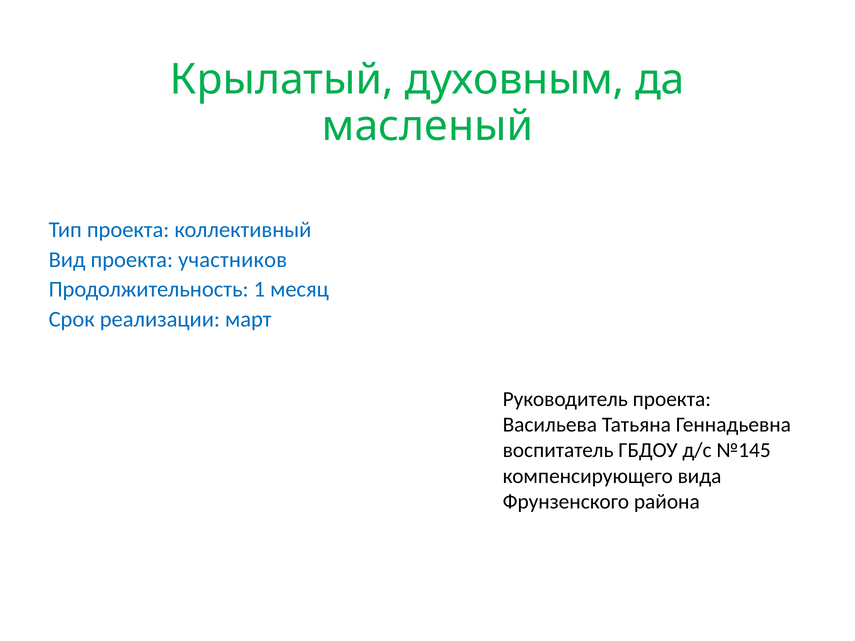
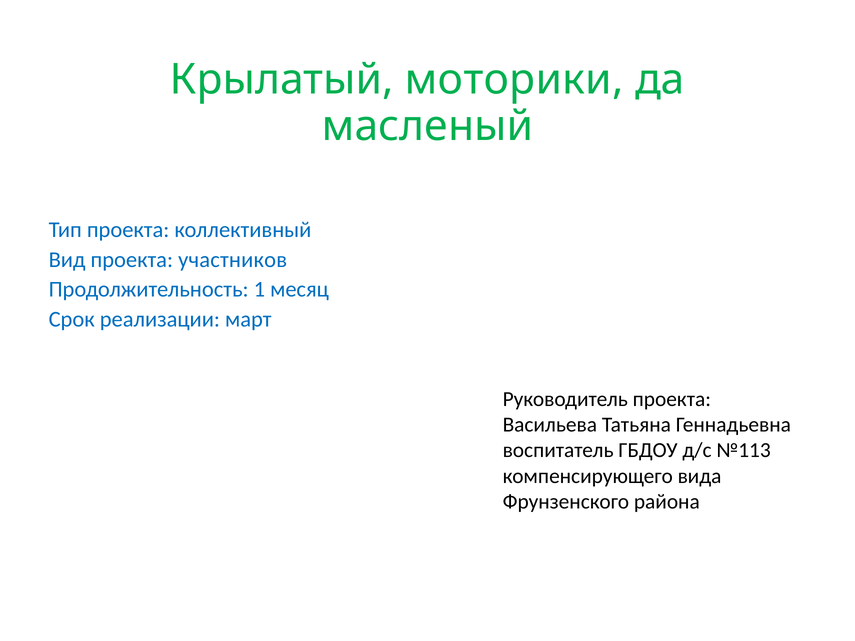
духовным: духовным -> моторики (514, 80)
№145: №145 -> №113 (744, 451)
